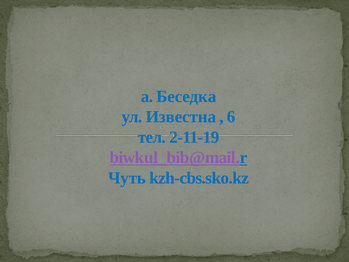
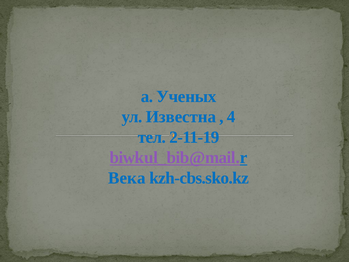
Беседка: Беседка -> Ученых (186, 96)
6: 6 -> 4 (231, 117)
Чуть: Чуть -> Века (127, 178)
